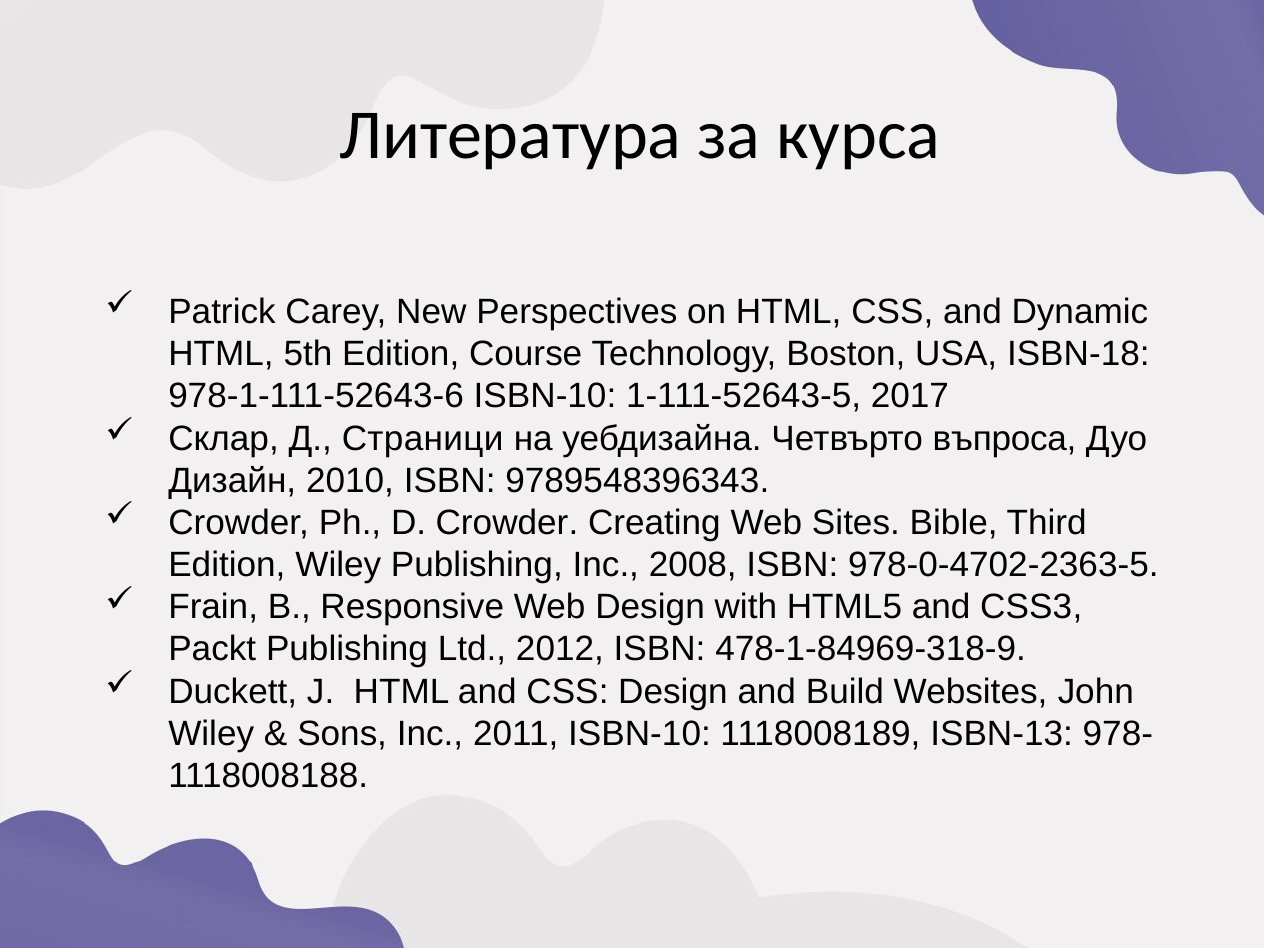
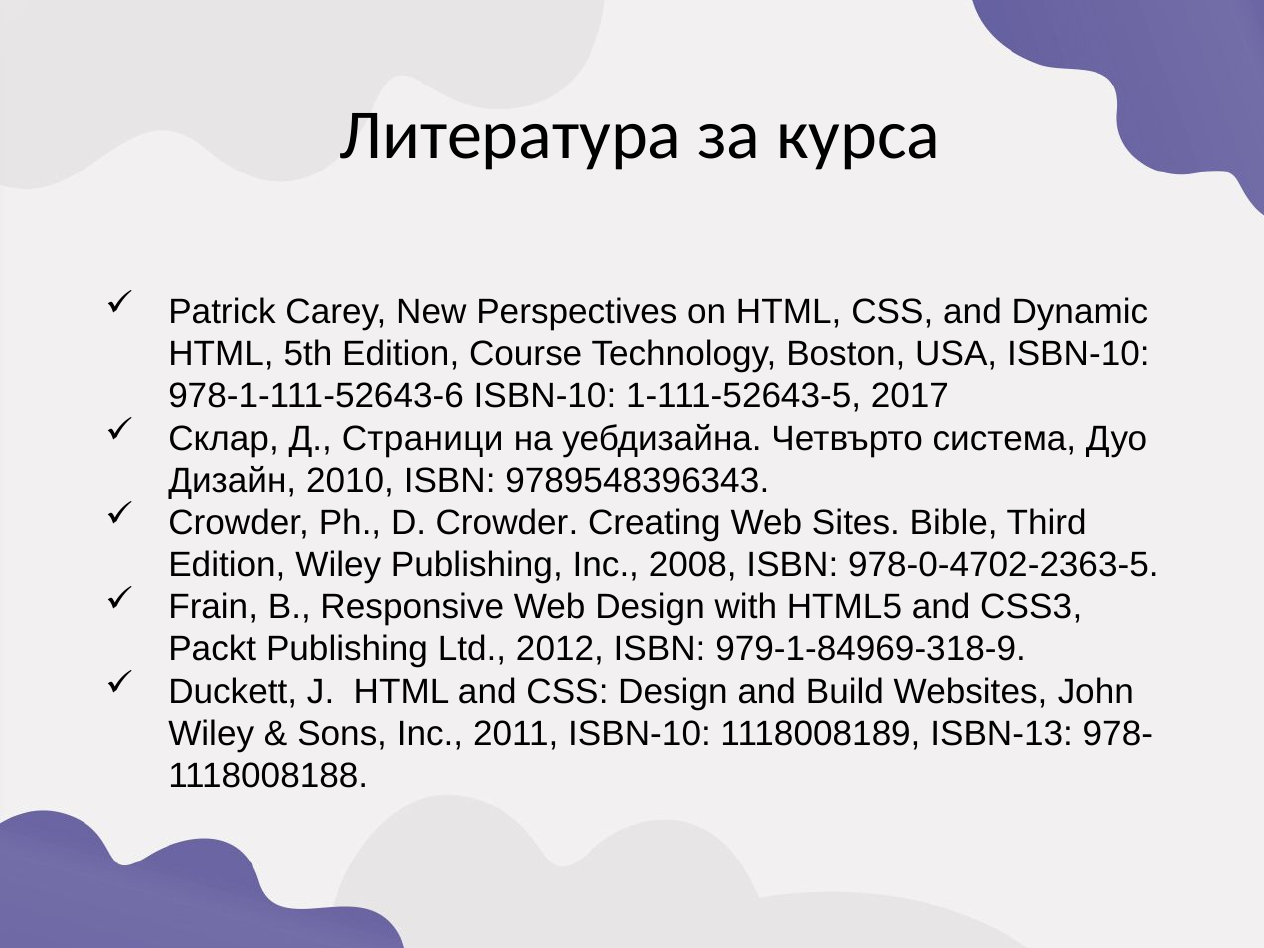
USA ISBN-18: ISBN-18 -> ISBN-10 (1078, 354)
въпроса: въпроса -> система (1004, 439)
478-1-84969-318-9: 478-1-84969-318-9 -> 979-1-84969-318-9 (871, 649)
